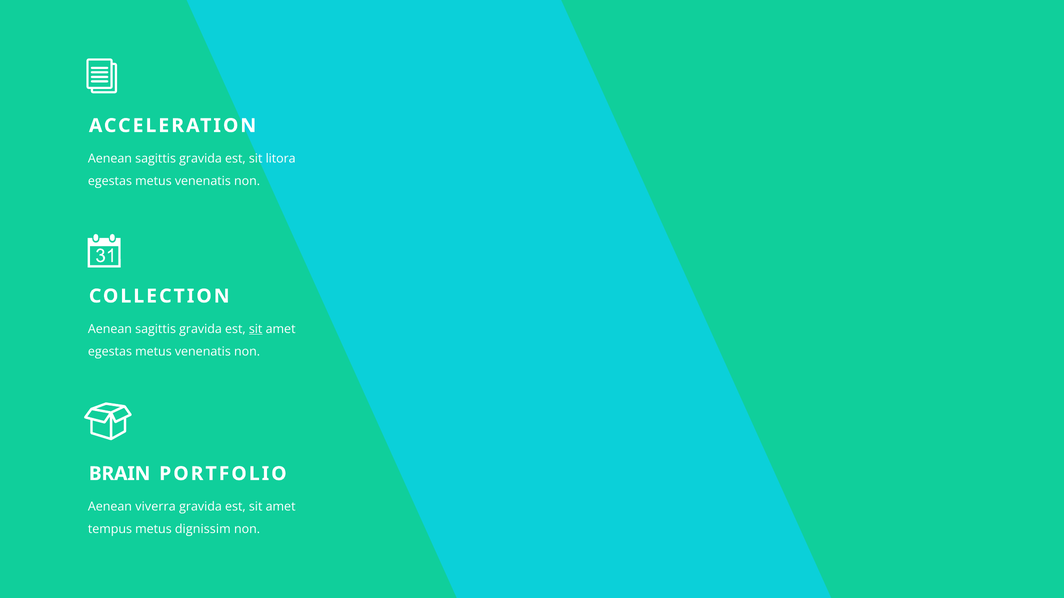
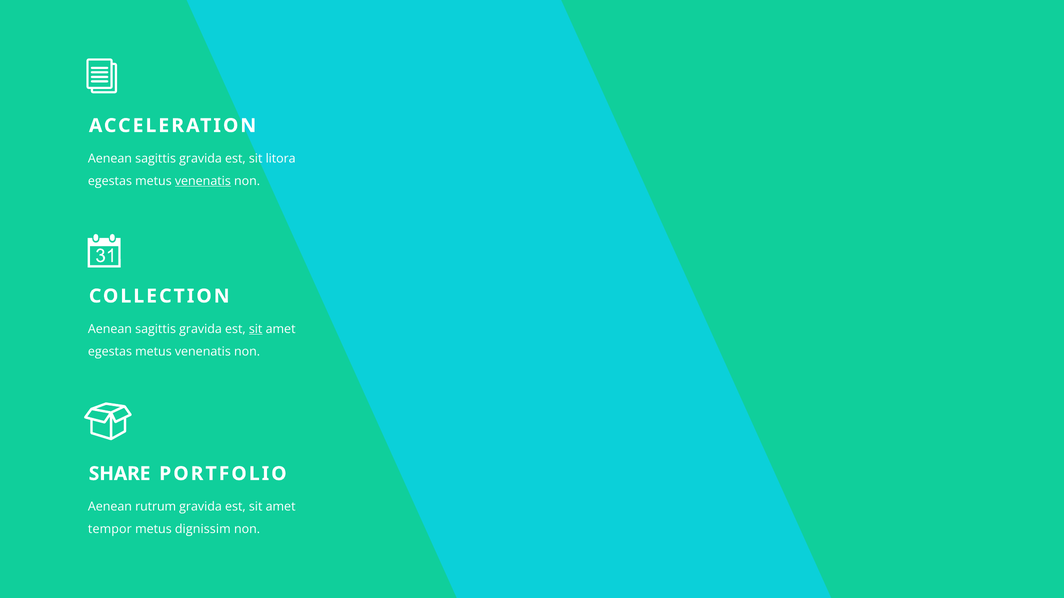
venenatis underline: none -> present (203, 181)
BRAIN: BRAIN -> SHARE (120, 474)
viverra: viverra -> rutrum (156, 507)
tempus: tempus -> tempor (110, 529)
